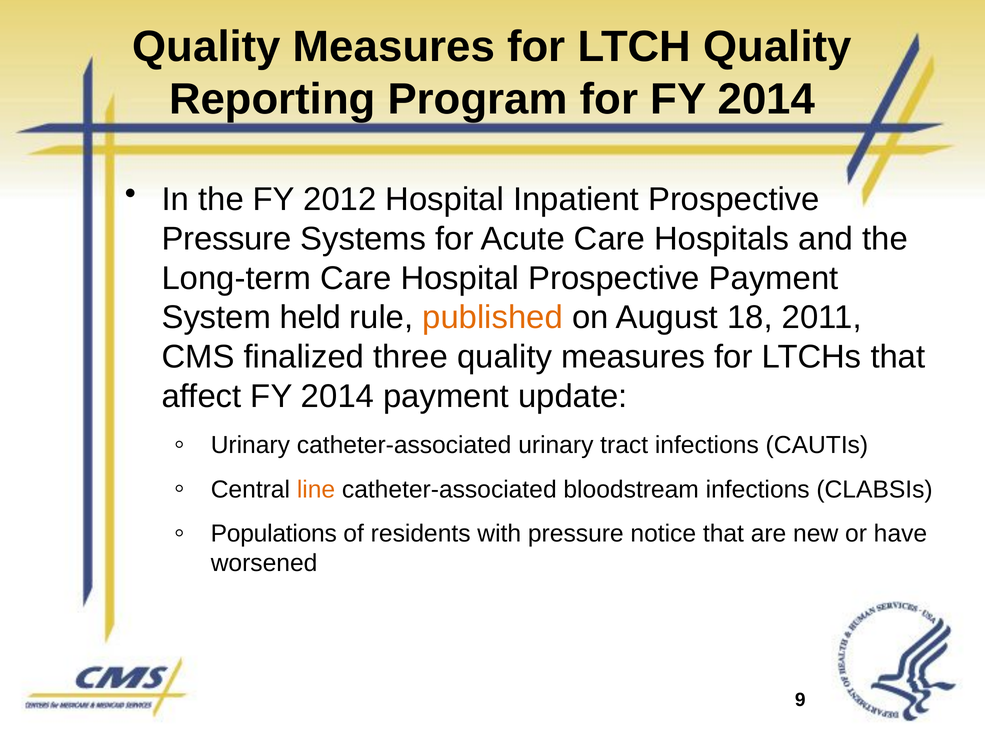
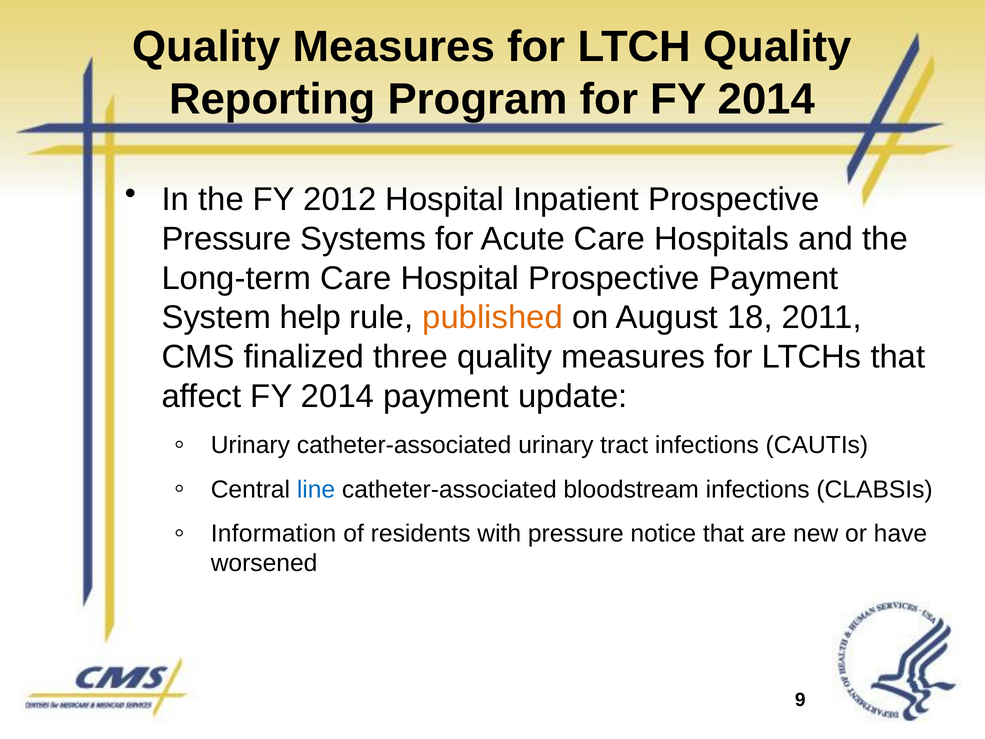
held: held -> help (310, 318)
line colour: orange -> blue (316, 489)
Populations: Populations -> Information (274, 534)
